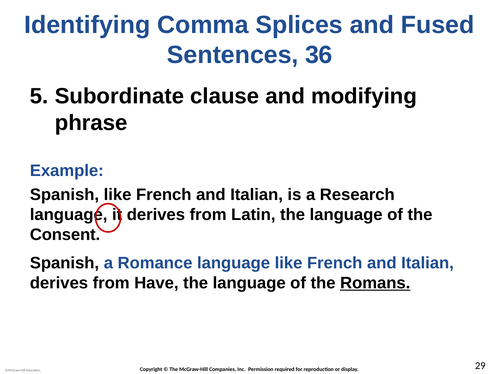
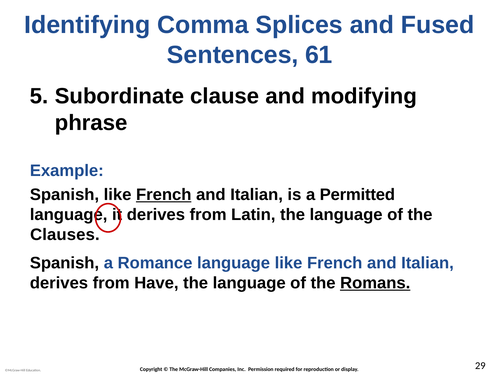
36: 36 -> 61 (319, 55)
French underline: none -> present (164, 195)
Research: Research -> Permitted (357, 195)
Consent: Consent -> Clauses (65, 235)
